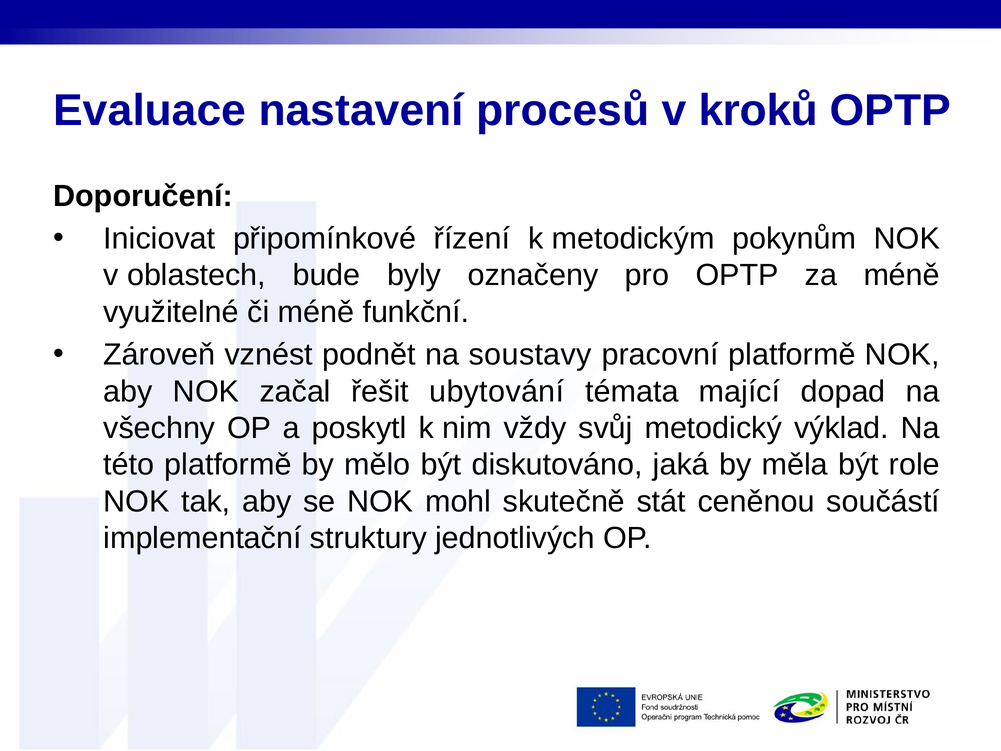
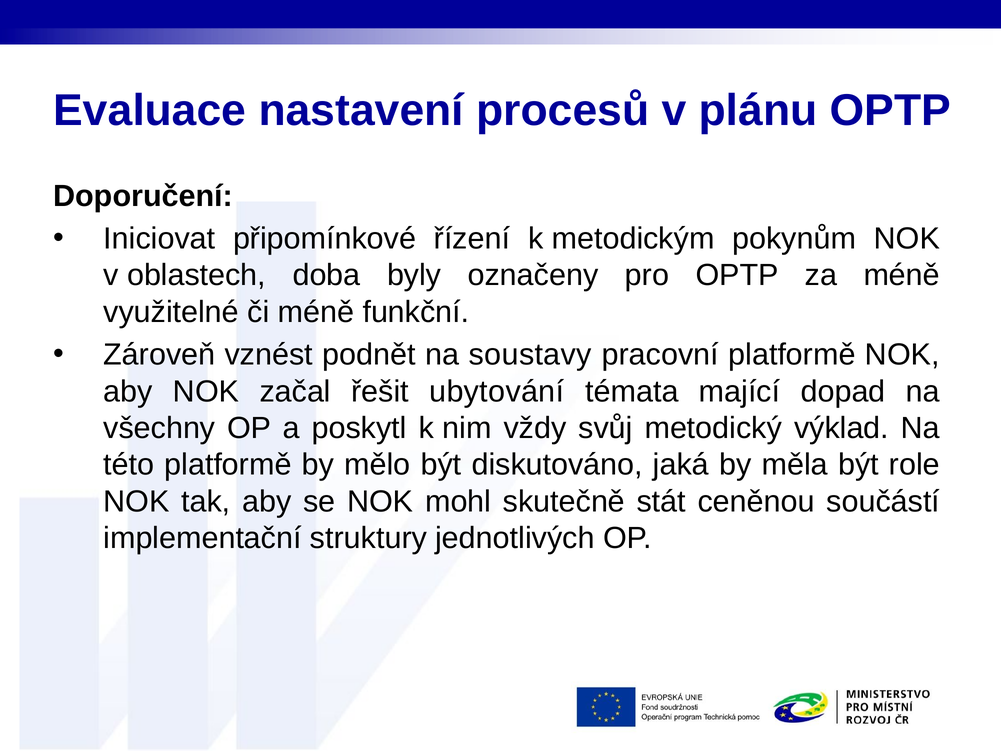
kroků: kroků -> plánu (758, 111)
bude: bude -> doba (327, 275)
